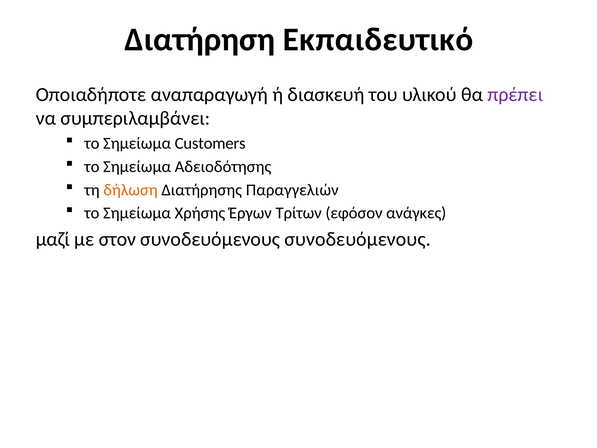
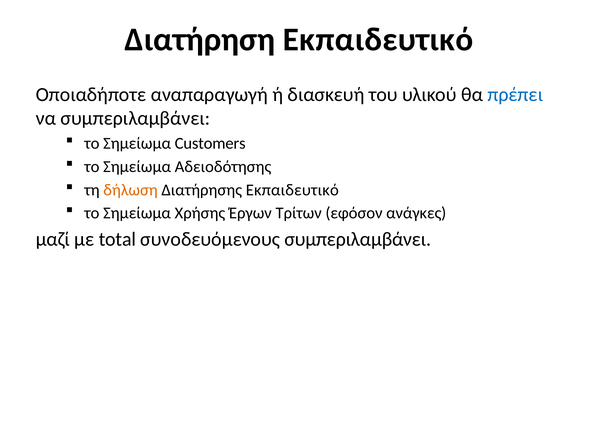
πρέπει colour: purple -> blue (515, 94)
Διατήρησης Παραγγελιών: Παραγγελιών -> Εκπαιδευτικό (292, 190)
στον: στον -> total (117, 239)
συνοδευόμενους συνοδευόμενους: συνοδευόμενους -> συμπεριλαμβάνει (358, 239)
